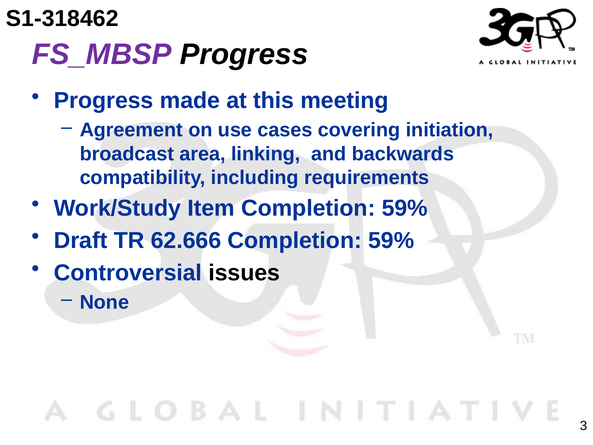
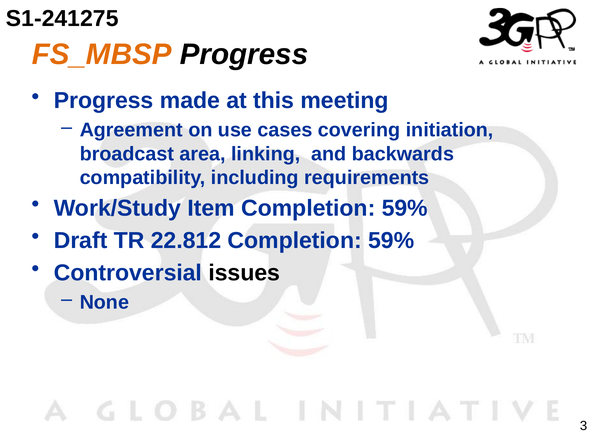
S1-318462: S1-318462 -> S1-241275 (62, 18)
FS_MBSP colour: purple -> orange (102, 54)
62.666: 62.666 -> 22.812 (186, 240)
